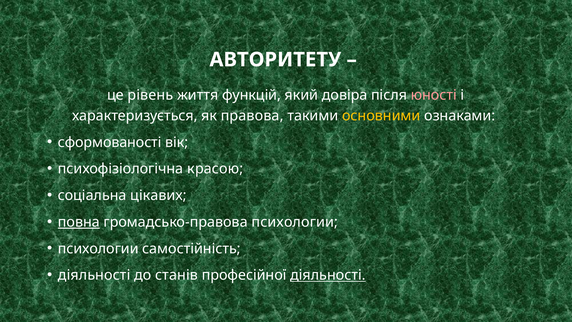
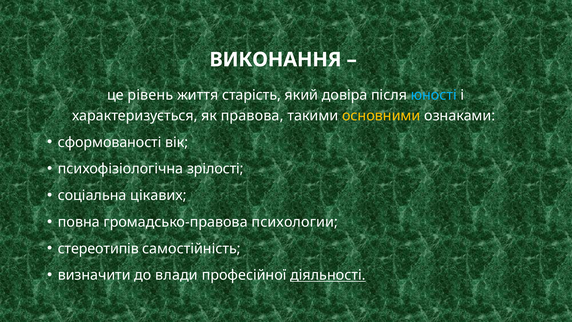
АВТОРИТЕТУ: АВТОРИТЕТУ -> ВИКОНАННЯ (275, 60)
функцій: функцій -> старість (252, 95)
юності colour: pink -> light blue (434, 95)
красою: красою -> зрілості (215, 169)
повна underline: present -> none (79, 222)
психологии: психологии -> стереотипів (98, 248)
діяльності: діяльності -> визначити (94, 275)
станів: станів -> влади (177, 275)
